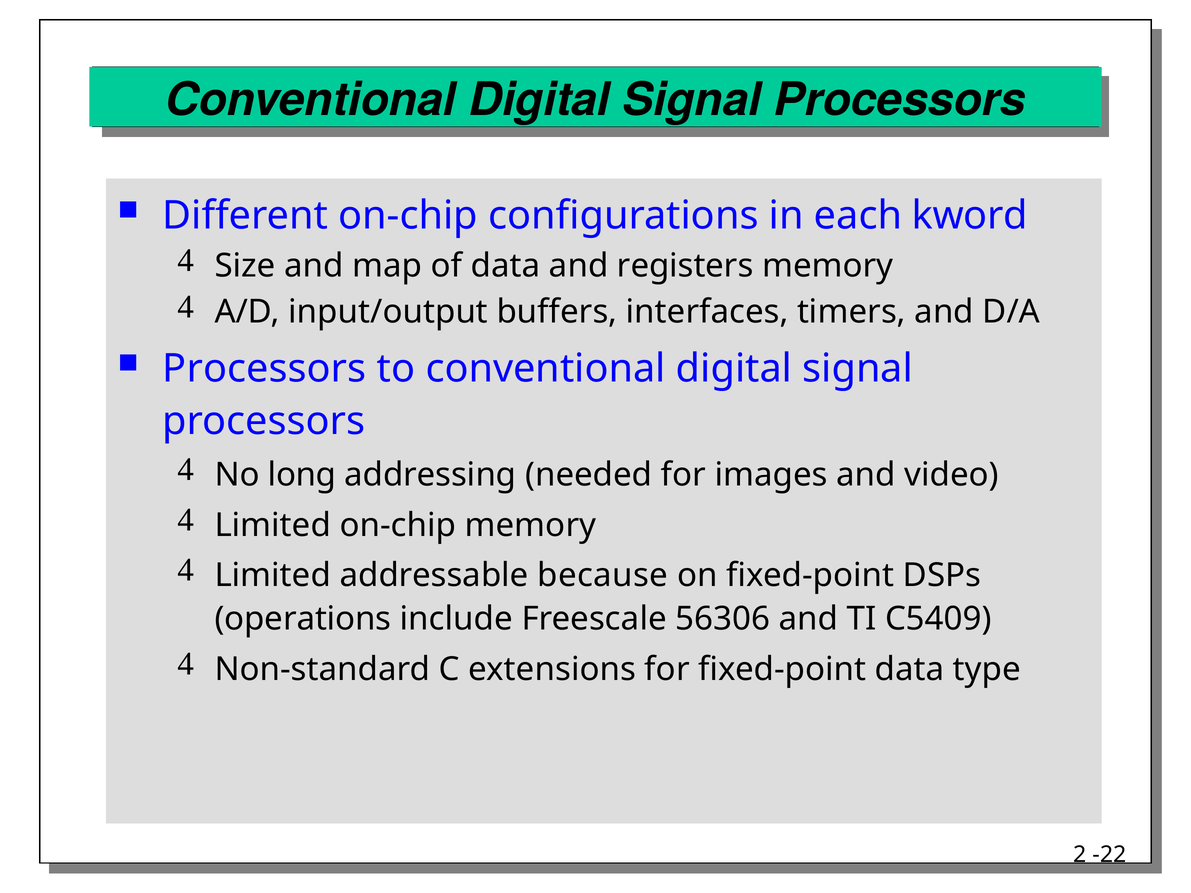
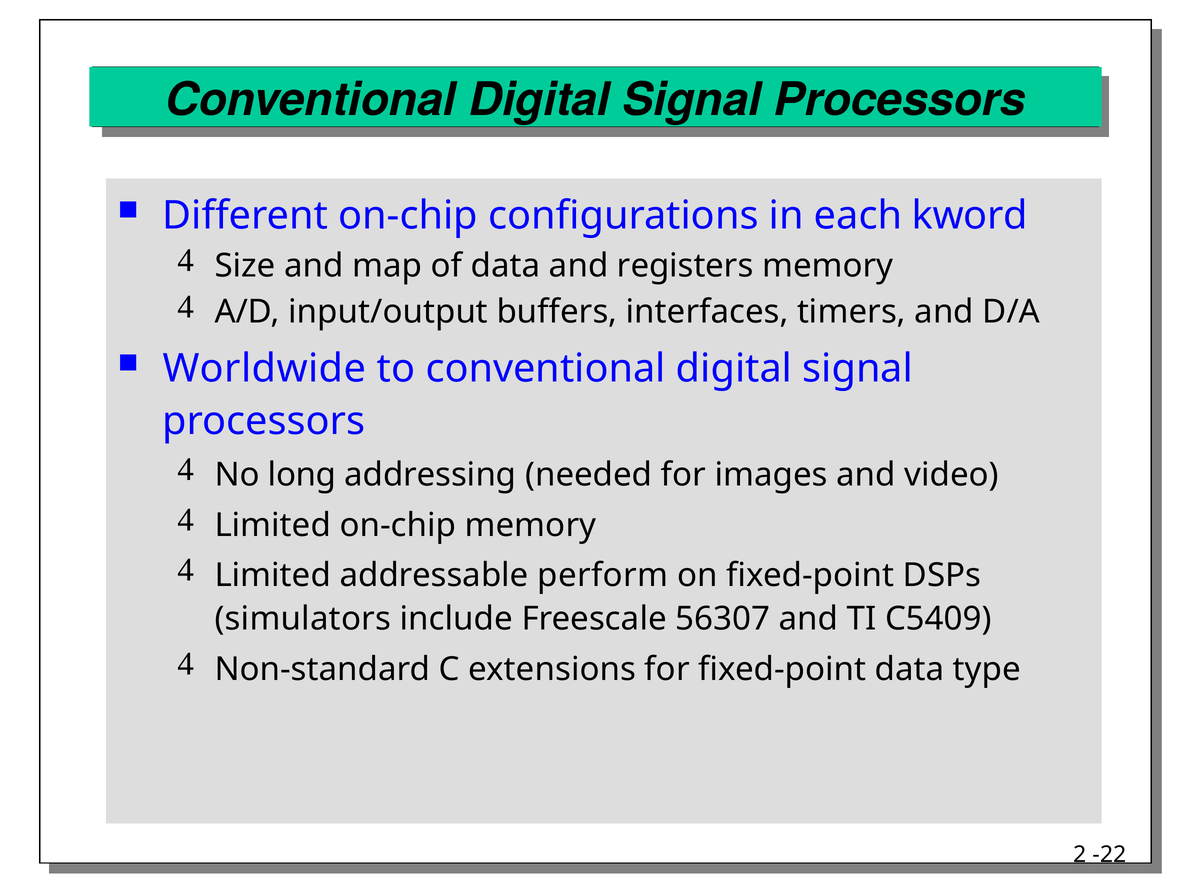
Processors: Processors -> Worldwide (264, 369)
because: because -> perform (603, 576)
operations: operations -> simulators (303, 619)
56306: 56306 -> 56307 (723, 619)
